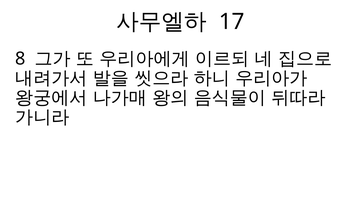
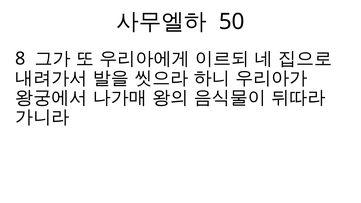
17: 17 -> 50 (232, 22)
